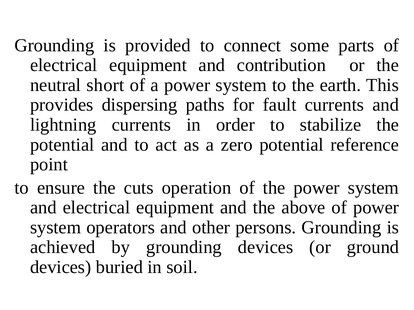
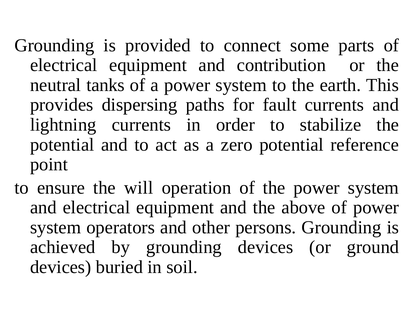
short: short -> tanks (106, 85)
cuts: cuts -> will (139, 188)
